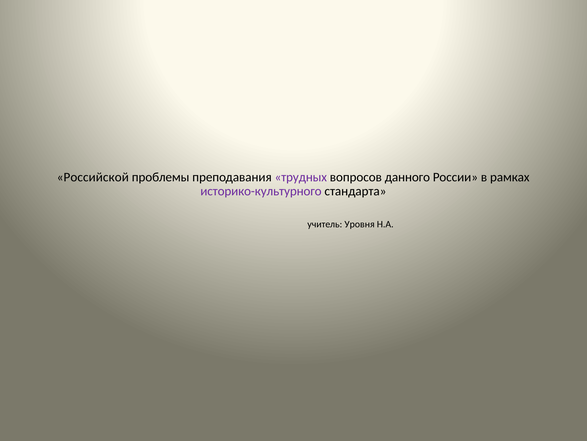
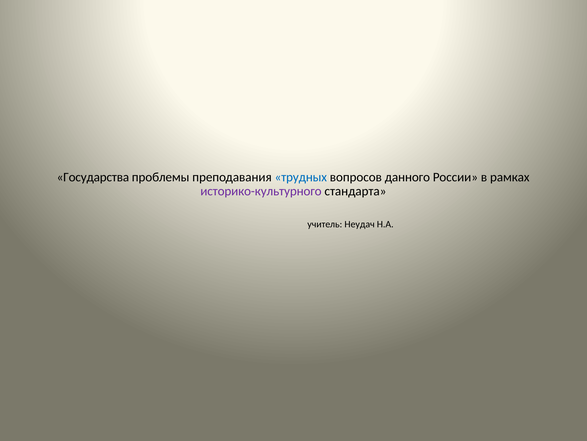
Российской: Российской -> Государства (93, 177)
трудных colour: purple -> blue (301, 177)
Уровня: Уровня -> Неудач (360, 224)
